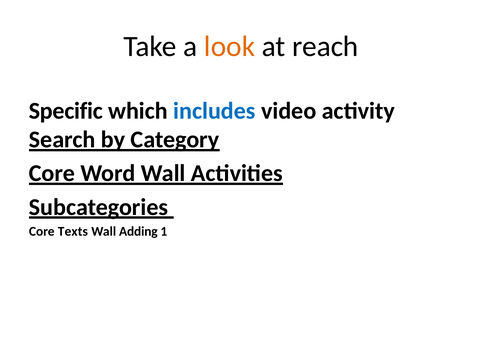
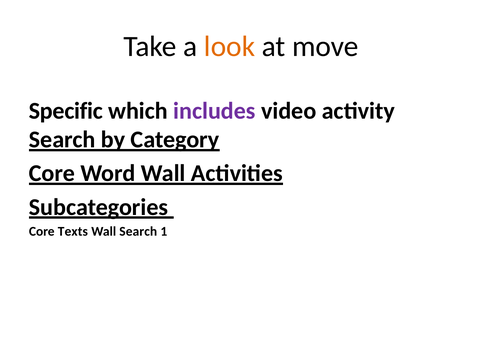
reach: reach -> move (325, 47)
includes colour: blue -> purple (214, 111)
Wall Adding: Adding -> Search (138, 232)
